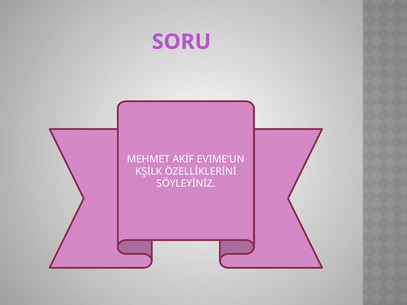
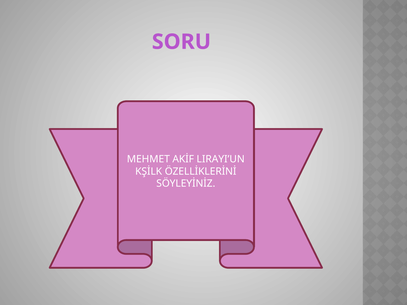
EVIME’UN: EVIME’UN -> LIRAYI’UN (221, 159)
